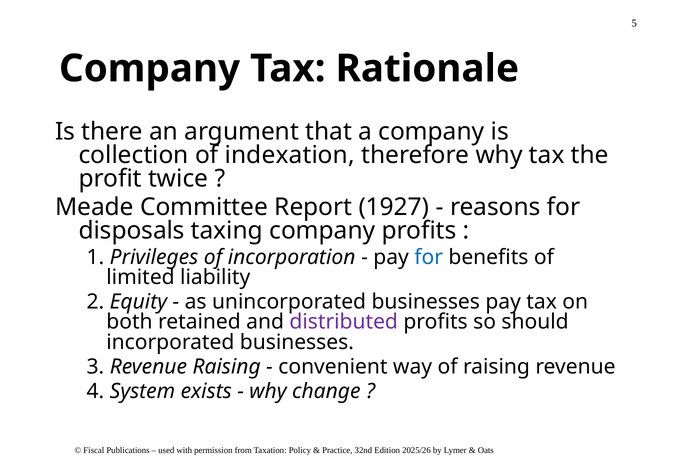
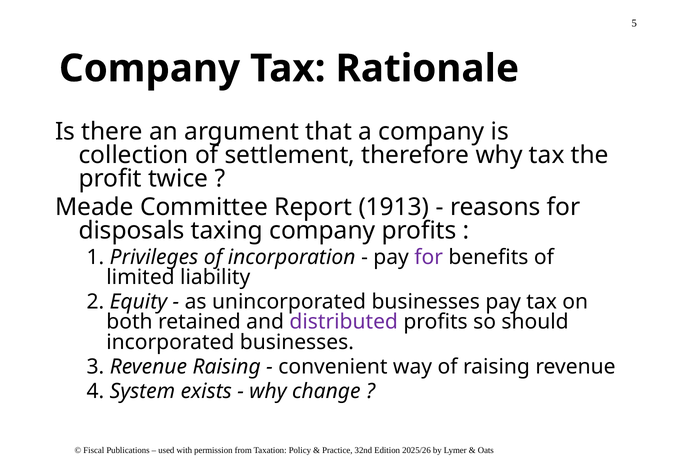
indexation: indexation -> settlement (290, 155)
1927: 1927 -> 1913 (394, 207)
for colour: blue -> purple (429, 257)
